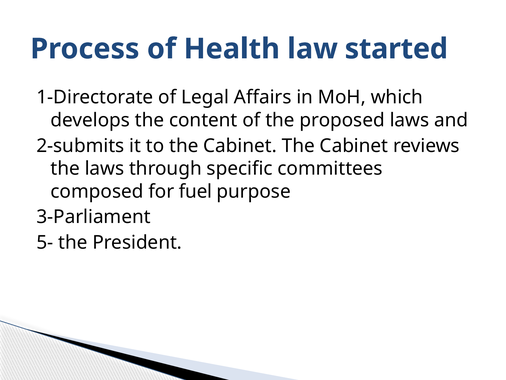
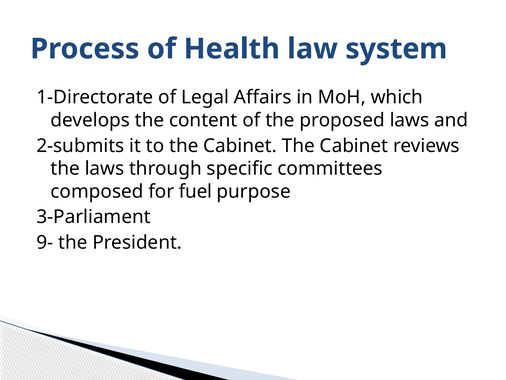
started: started -> system (396, 49)
5-: 5- -> 9- (45, 242)
